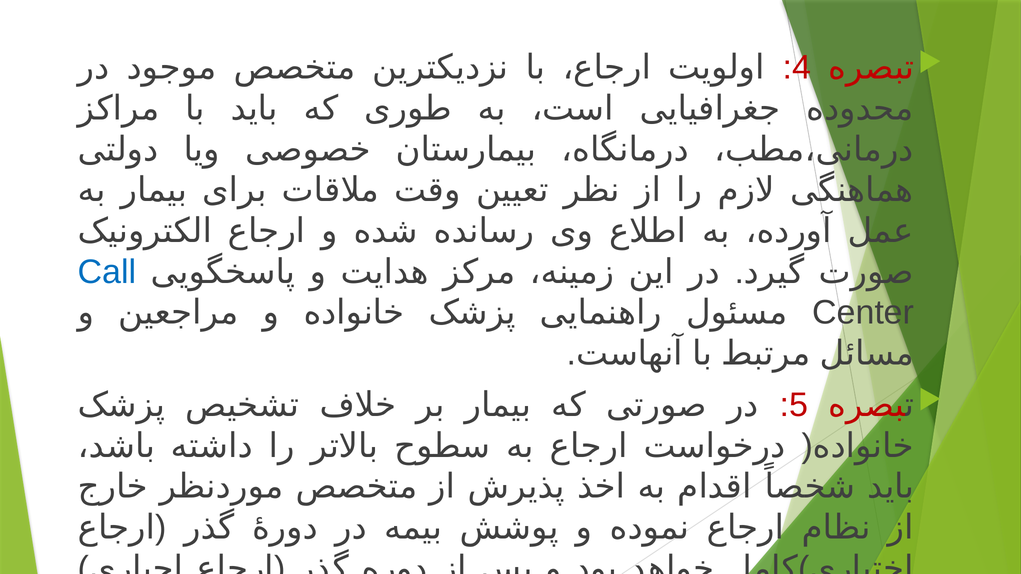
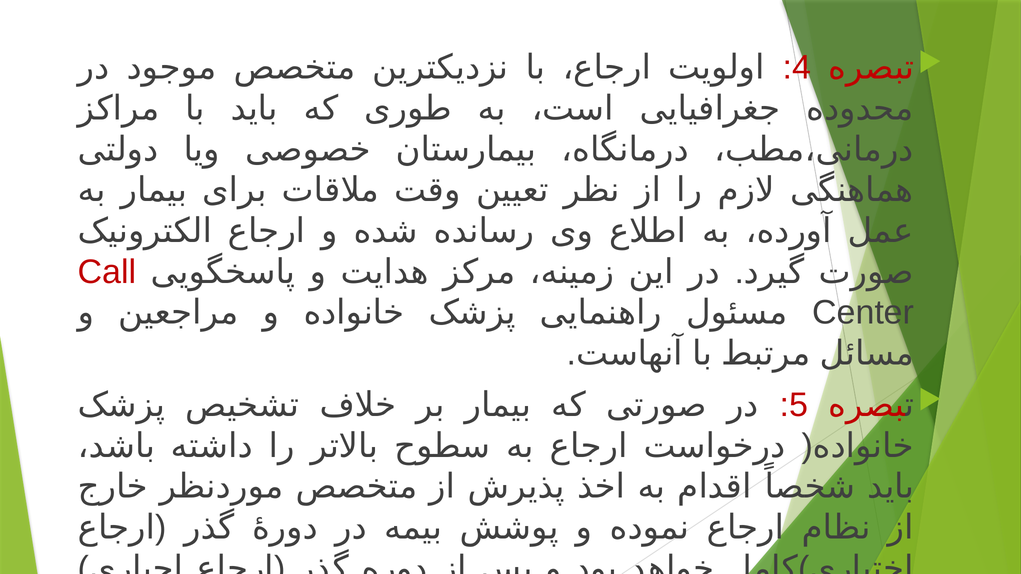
Call colour: blue -> red (107, 272)
